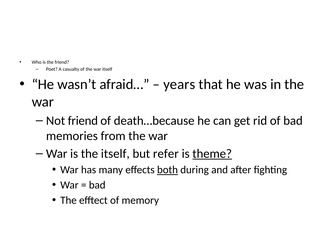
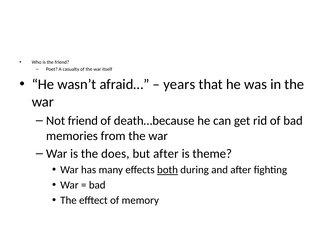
the itself: itself -> does (115, 153)
but refer: refer -> after (166, 153)
theme underline: present -> none (212, 153)
